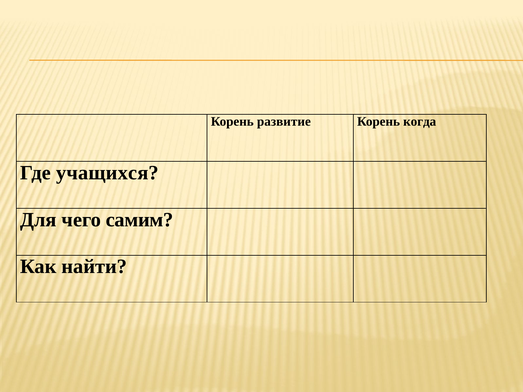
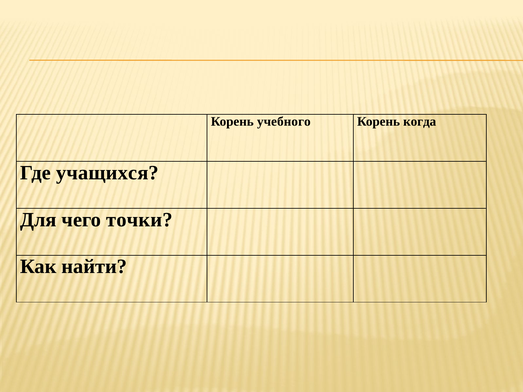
развитие: развитие -> учебного (284, 122)
самим: самим -> точки (139, 220)
